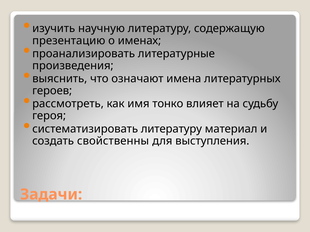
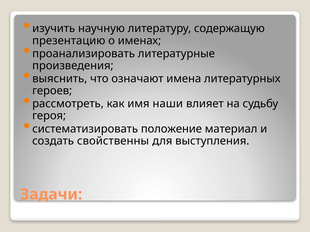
тонко: тонко -> наши (168, 104)
систематизировать литературу: литературу -> положение (171, 129)
